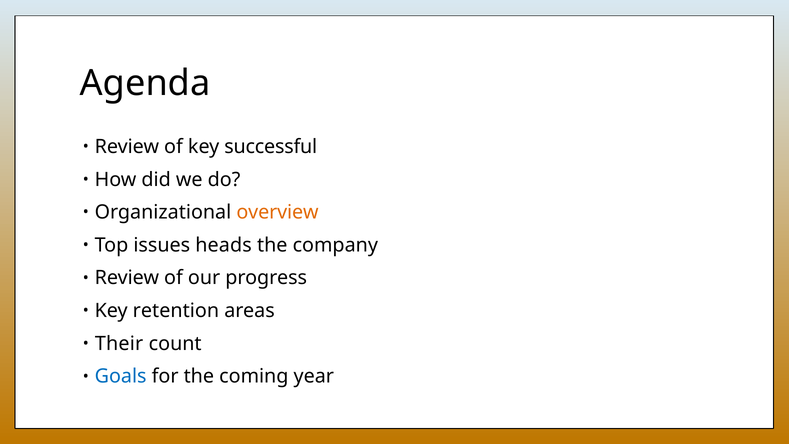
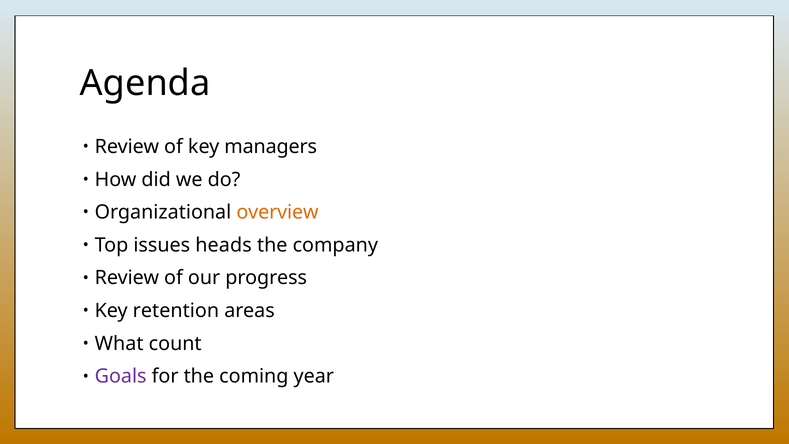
successful: successful -> managers (271, 147)
Their: Their -> What (119, 343)
Goals colour: blue -> purple (121, 376)
